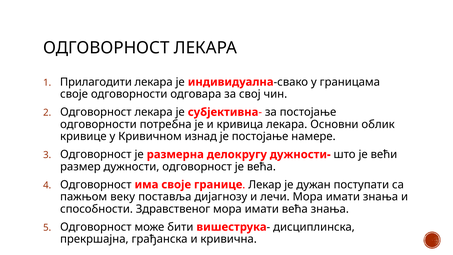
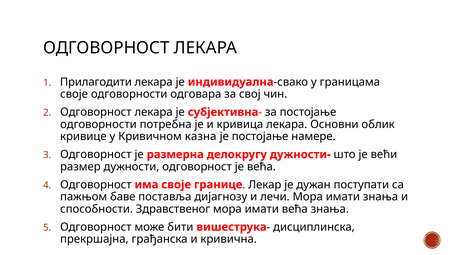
изнад: изнад -> казна (201, 136)
веку: веку -> баве (123, 197)
